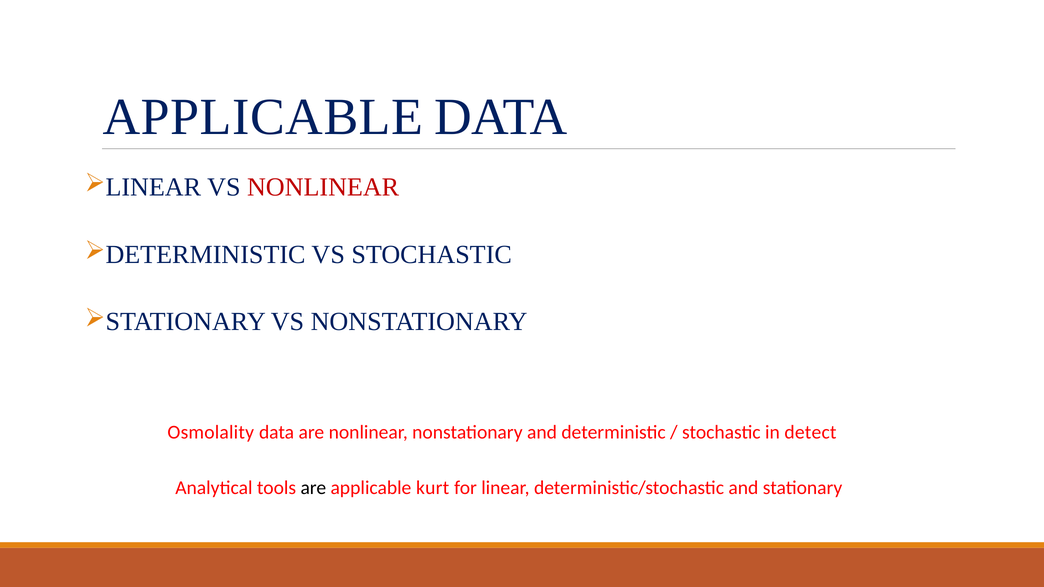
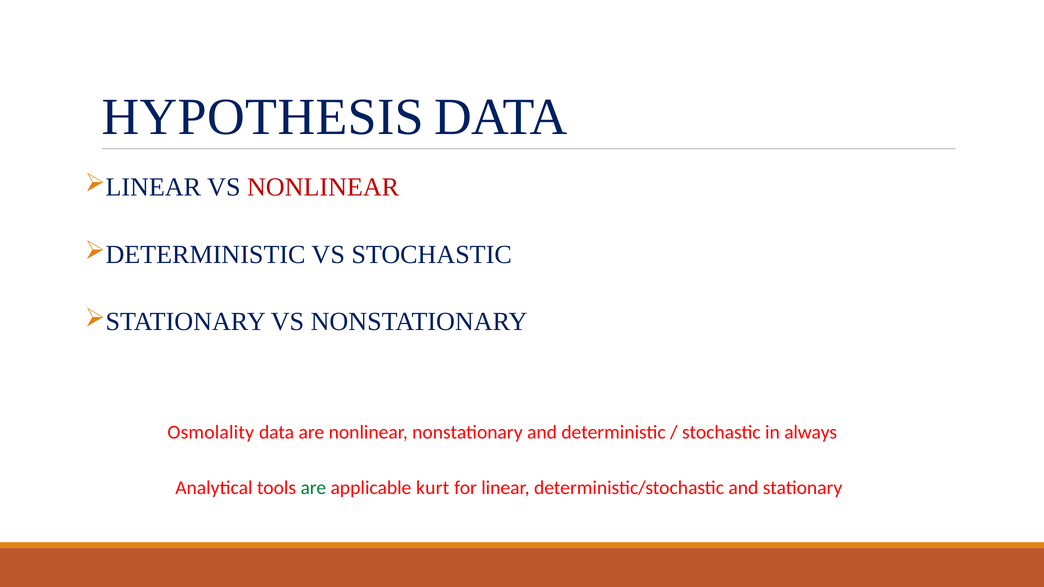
APPLICABLE: APPLICABLE -> HYPOTHESIS (263, 117)
detect: detect -> always (811, 432)
are colour: black -> green (313, 488)
